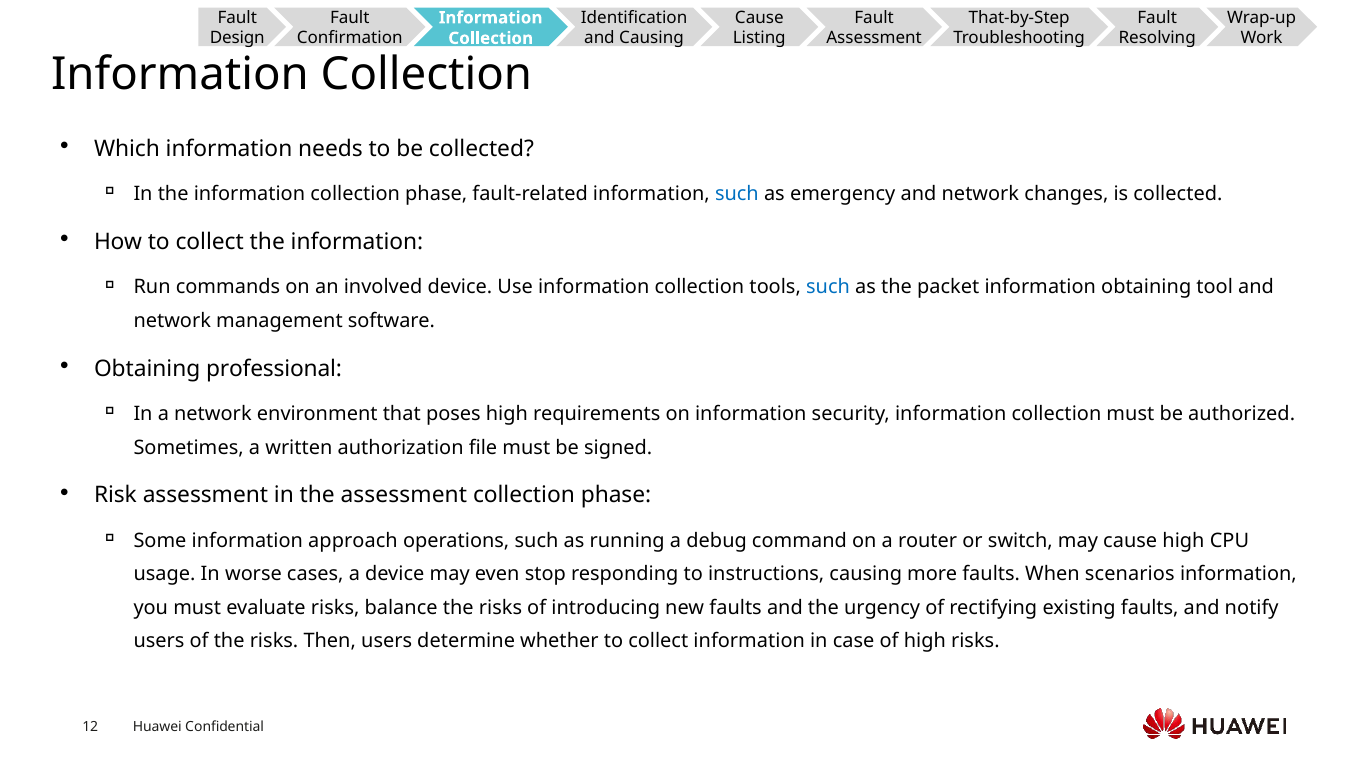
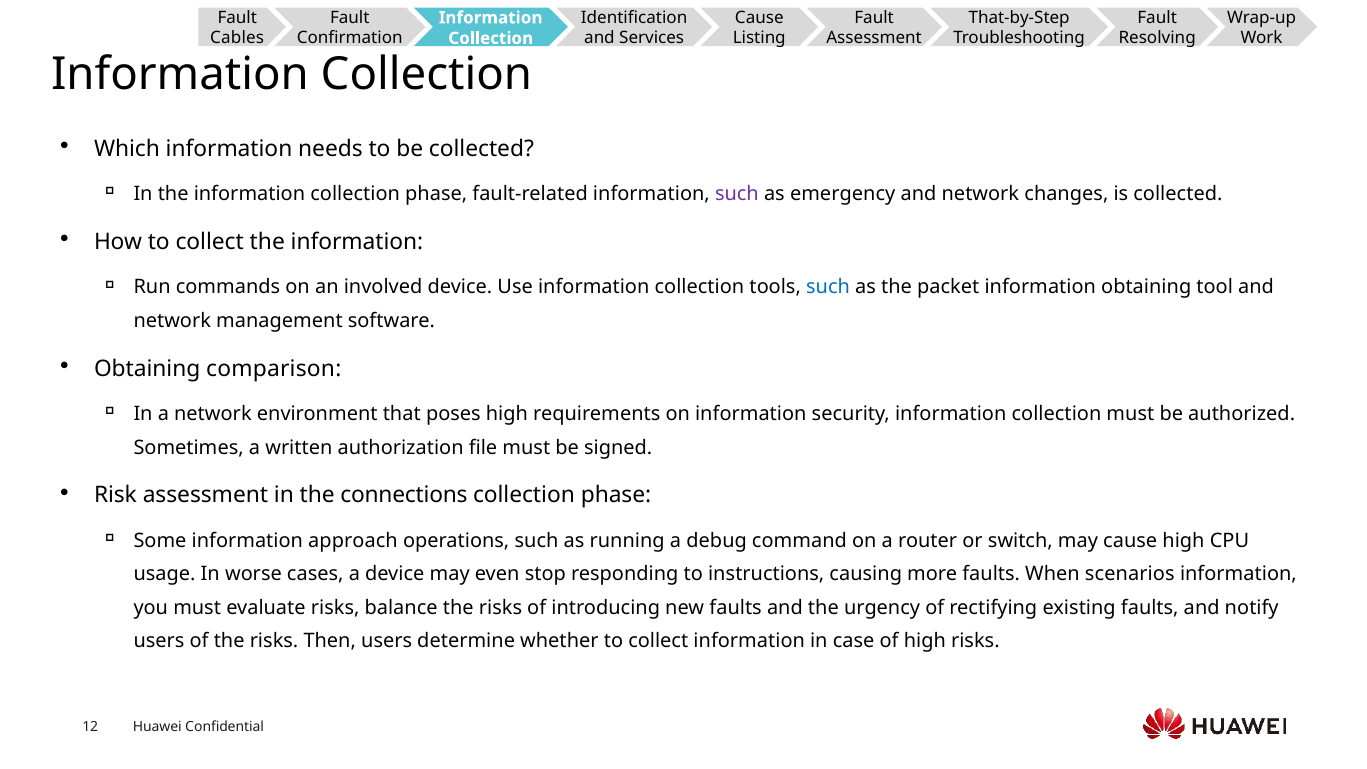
Design: Design -> Cables (237, 38)
and Causing: Causing -> Services (652, 38)
such colour: blue -> purple (737, 194)
professional: professional -> comparison (274, 369)
the assessment: assessment -> connections (404, 495)
